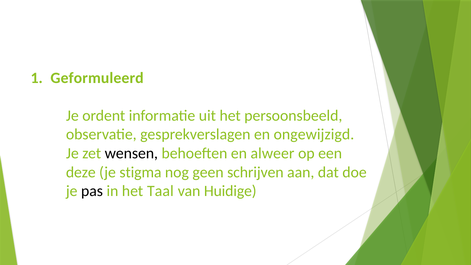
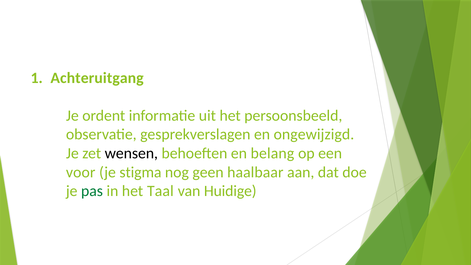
Geformuleerd: Geformuleerd -> Achteruitgang (97, 78)
alweer: alweer -> belang (272, 153)
deze: deze -> voor (81, 172)
schrijven: schrijven -> haalbaar (255, 172)
pas colour: black -> green (92, 191)
